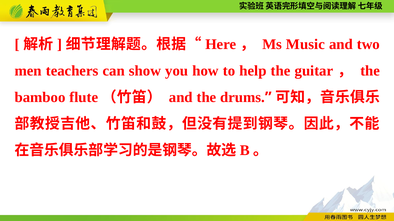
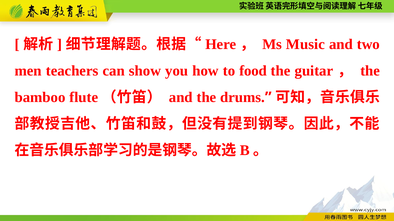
help: help -> food (253, 71)
